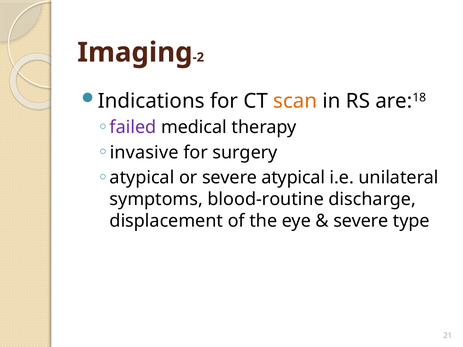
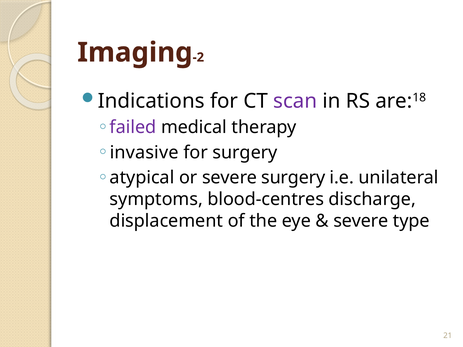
scan colour: orange -> purple (295, 101)
severe atypical: atypical -> surgery (293, 178)
blood-routine: blood-routine -> blood-centres (266, 199)
